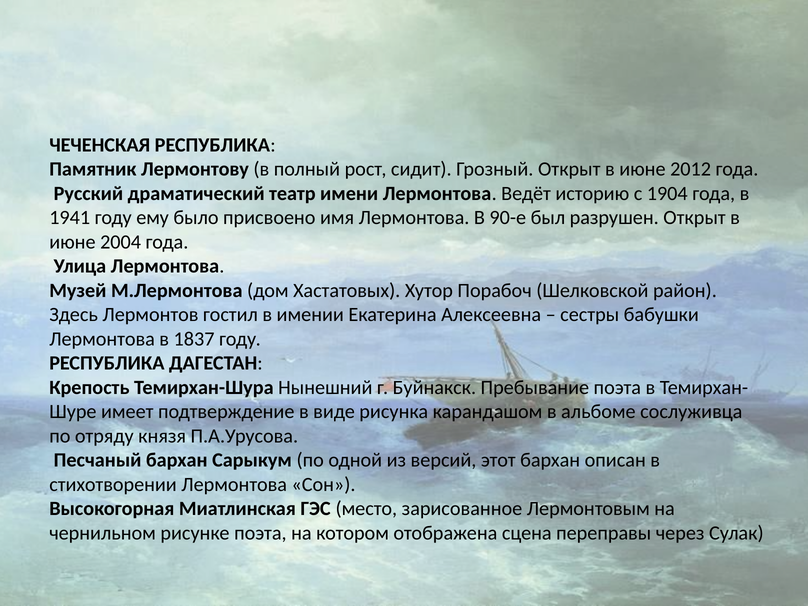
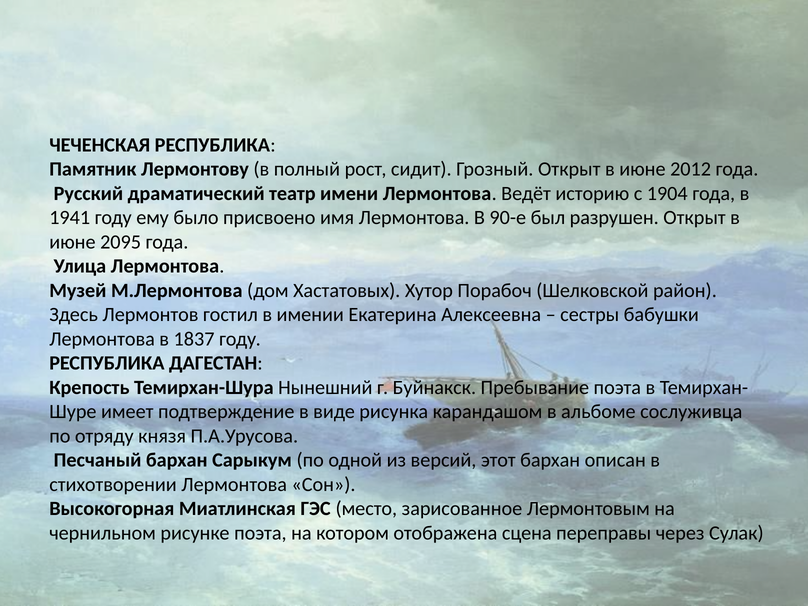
2004: 2004 -> 2095 (121, 242)
